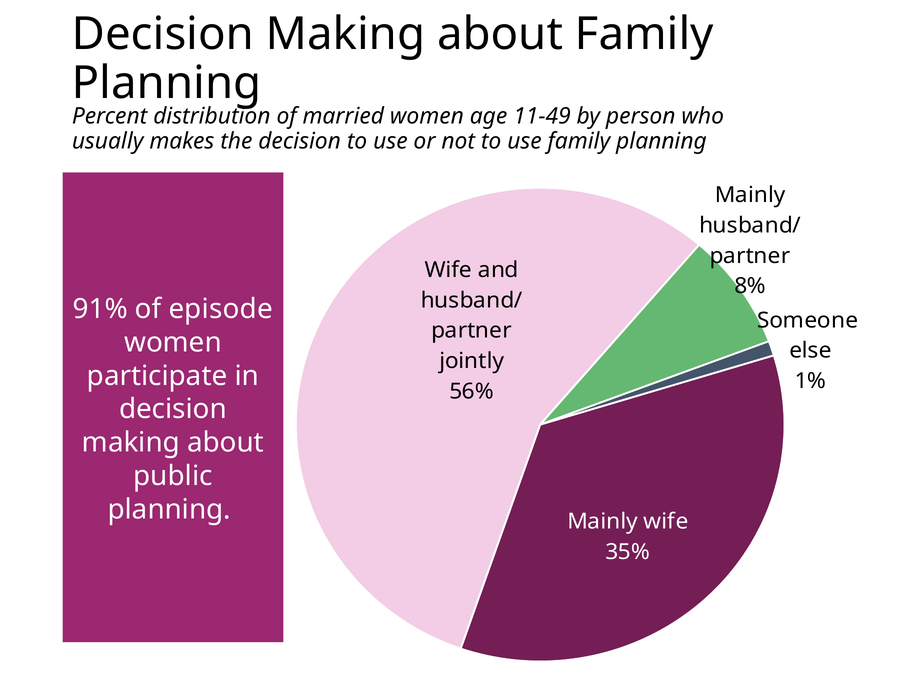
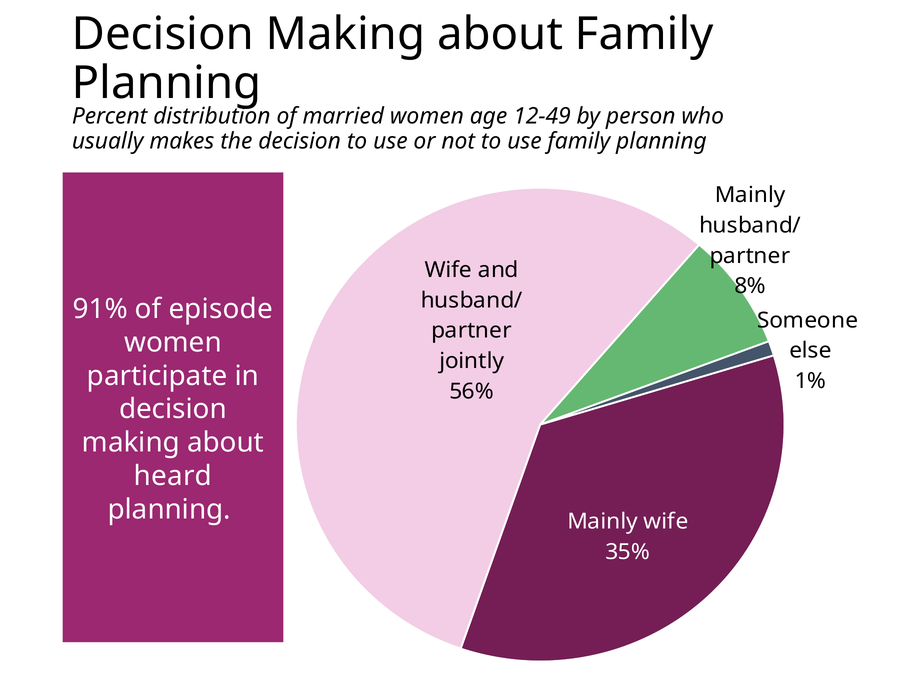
11-49: 11-49 -> 12-49 (542, 116)
public: public -> heard (173, 476)
